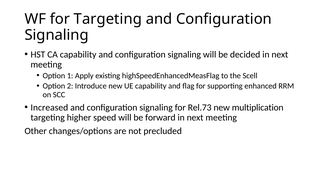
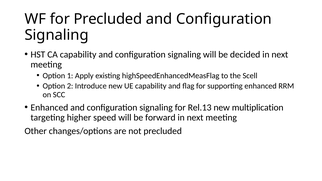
for Targeting: Targeting -> Precluded (108, 19)
Increased: Increased -> Enhanced (49, 108)
Rel.73: Rel.73 -> Rel.13 (200, 108)
